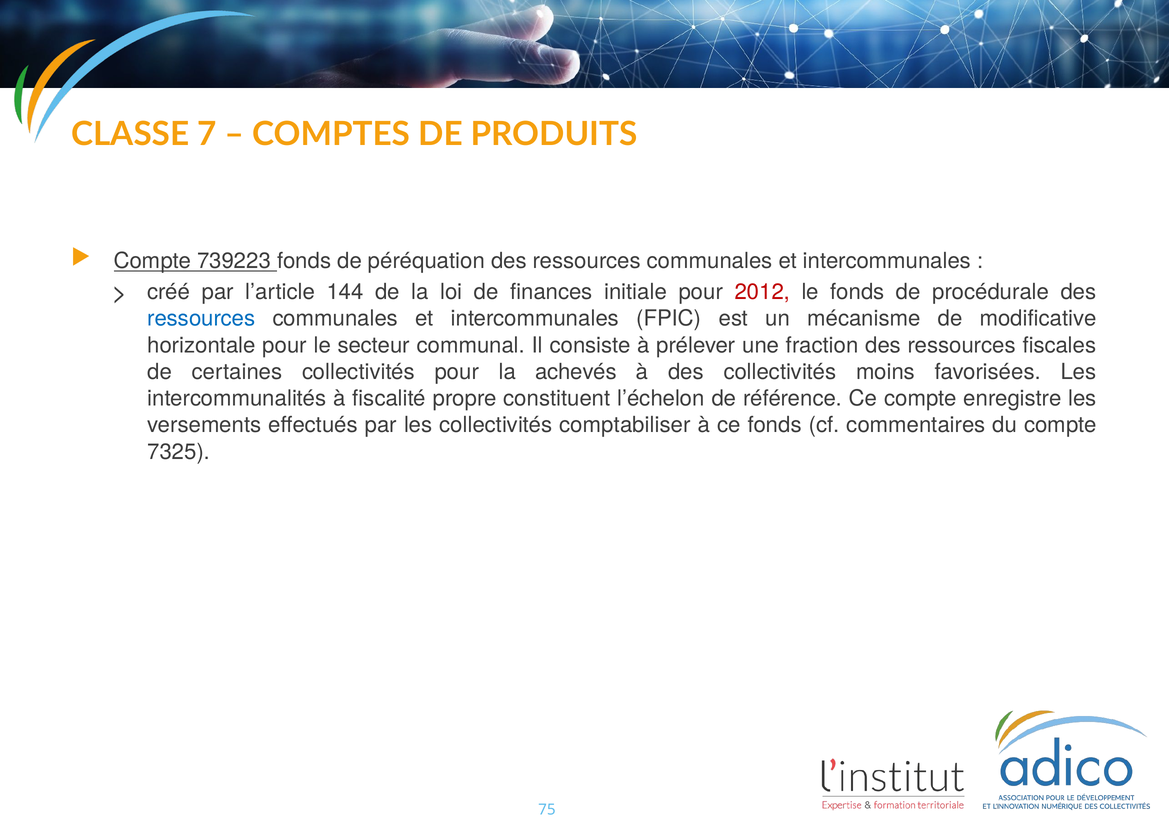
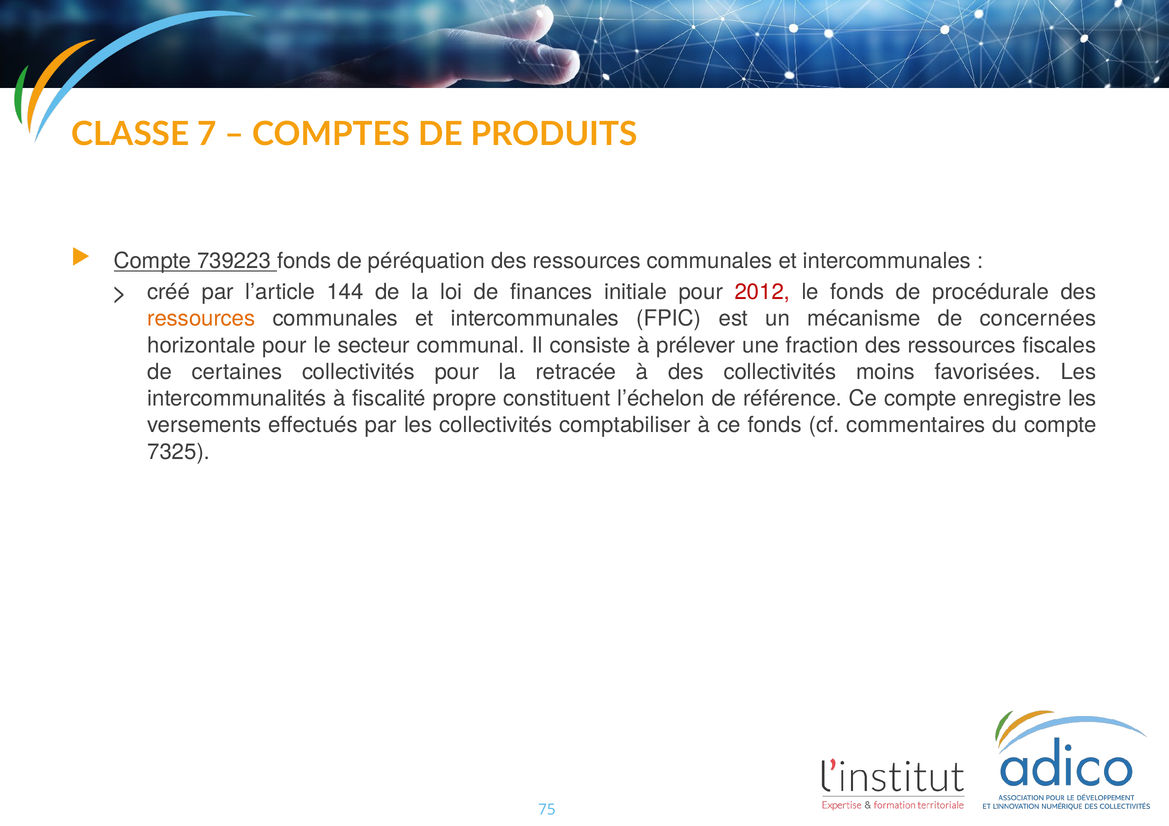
ressources colour: blue -> orange (201, 319)
modificative: modificative -> concernées (1038, 319)
achevés: achevés -> retracée (576, 372)
